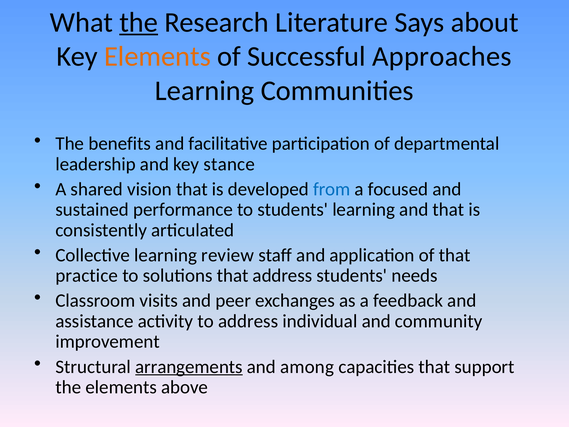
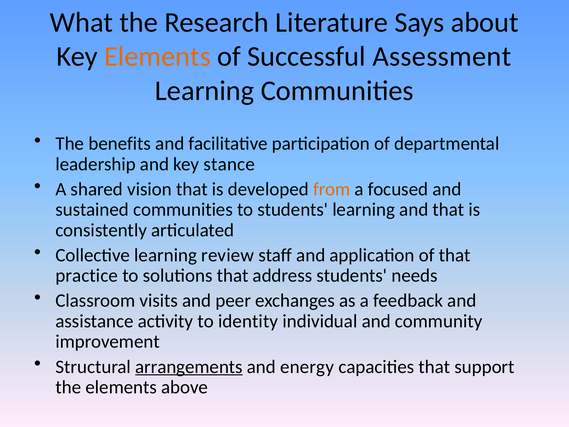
the underline: present -> none (139, 22)
Approaches: Approaches -> Assessment (442, 56)
from colour: blue -> orange (332, 189)
sustained performance: performance -> communities (183, 210)
to address: address -> identity (248, 321)
among: among -> energy (307, 367)
